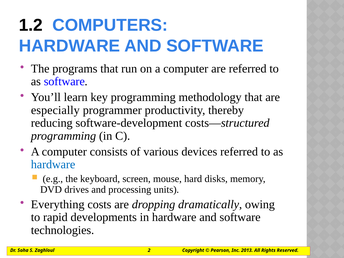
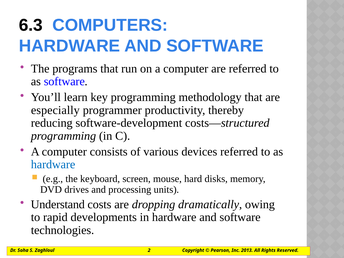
1.2: 1.2 -> 6.3 (31, 25)
Everything: Everything -> Understand (58, 204)
